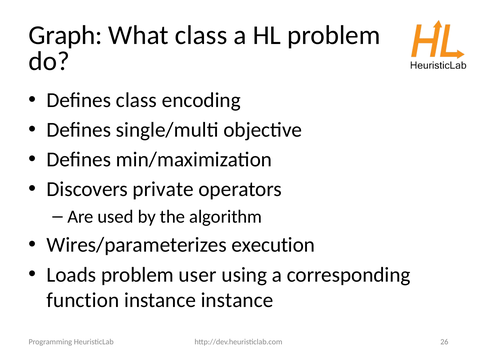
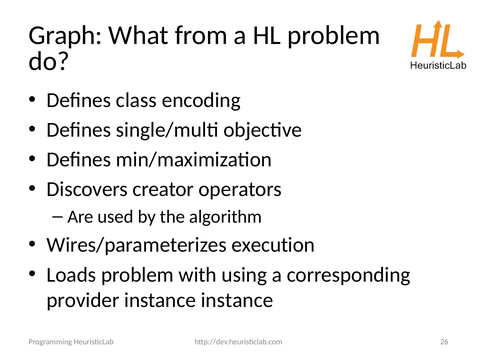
What class: class -> from (201, 35)
private: private -> creator (163, 189)
user: user -> with (198, 275)
function: function -> provider (83, 300)
